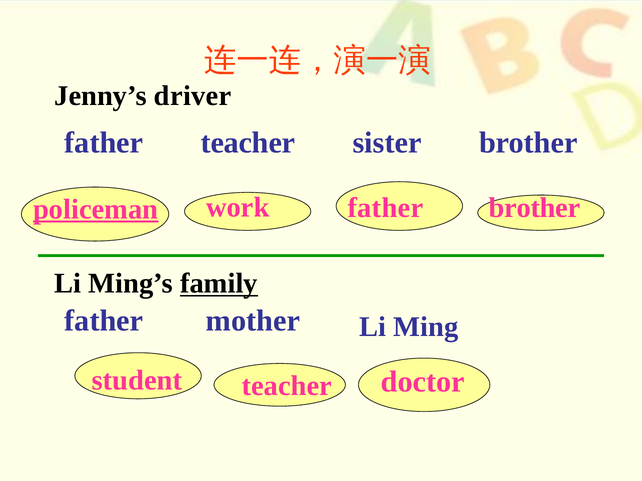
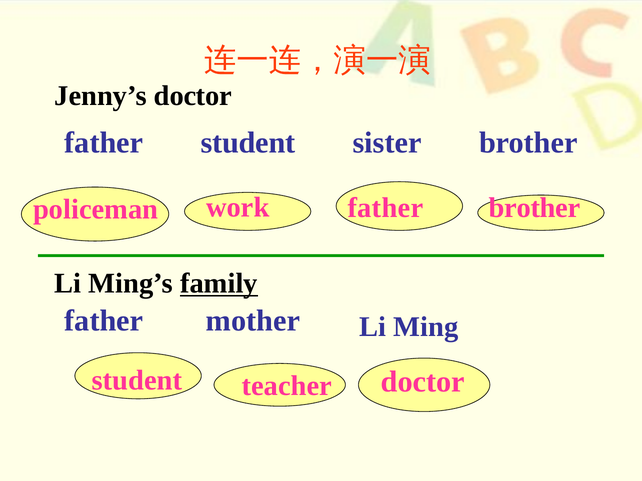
Jenny’s driver: driver -> doctor (193, 96)
teacher: teacher -> student (248, 143)
policeman underline: present -> none (96, 210)
